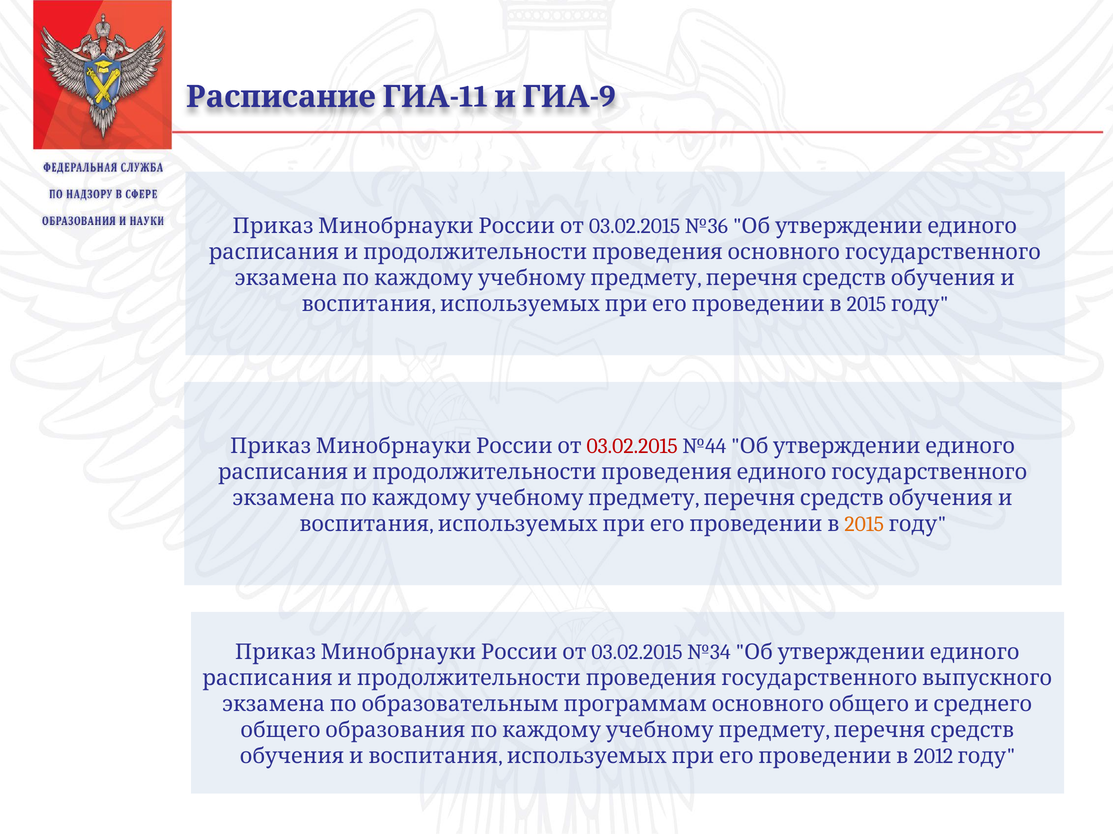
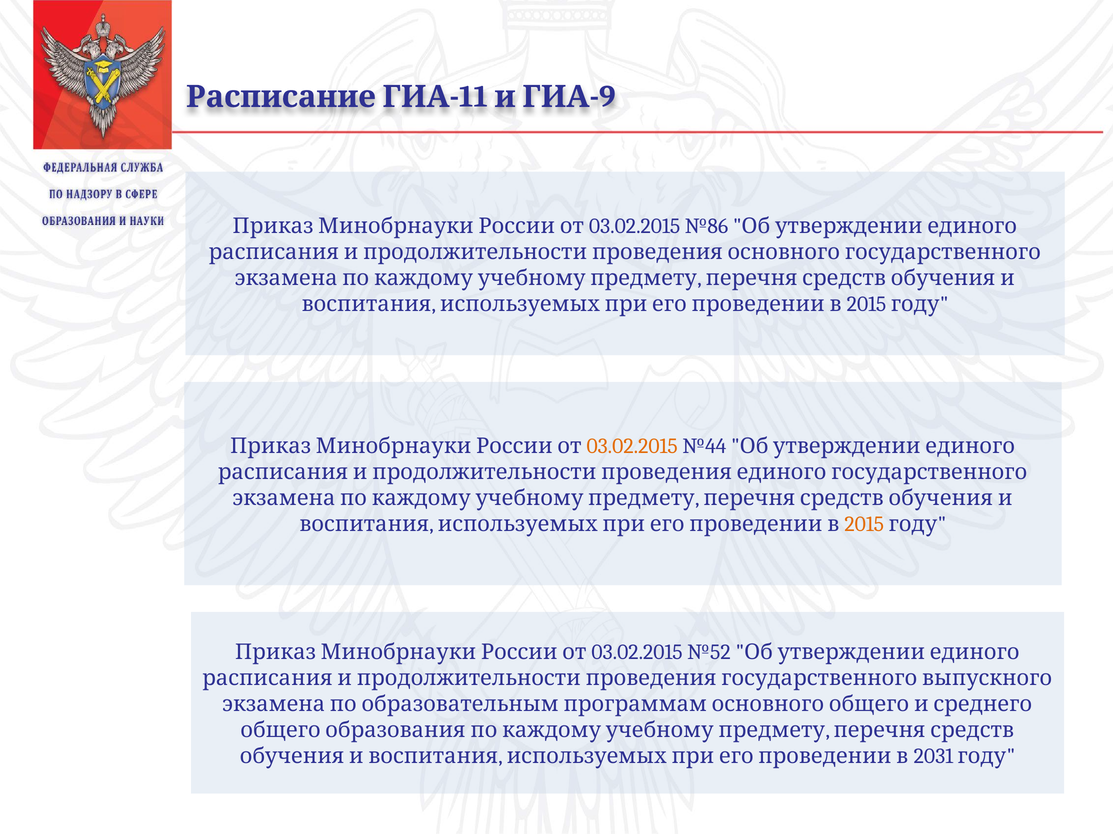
№36: №36 -> №86 (707, 226)
03.02.2015 colour: red -> orange (632, 447)
№34: №34 -> №52 (709, 653)
2012: 2012 -> 2031 (933, 757)
